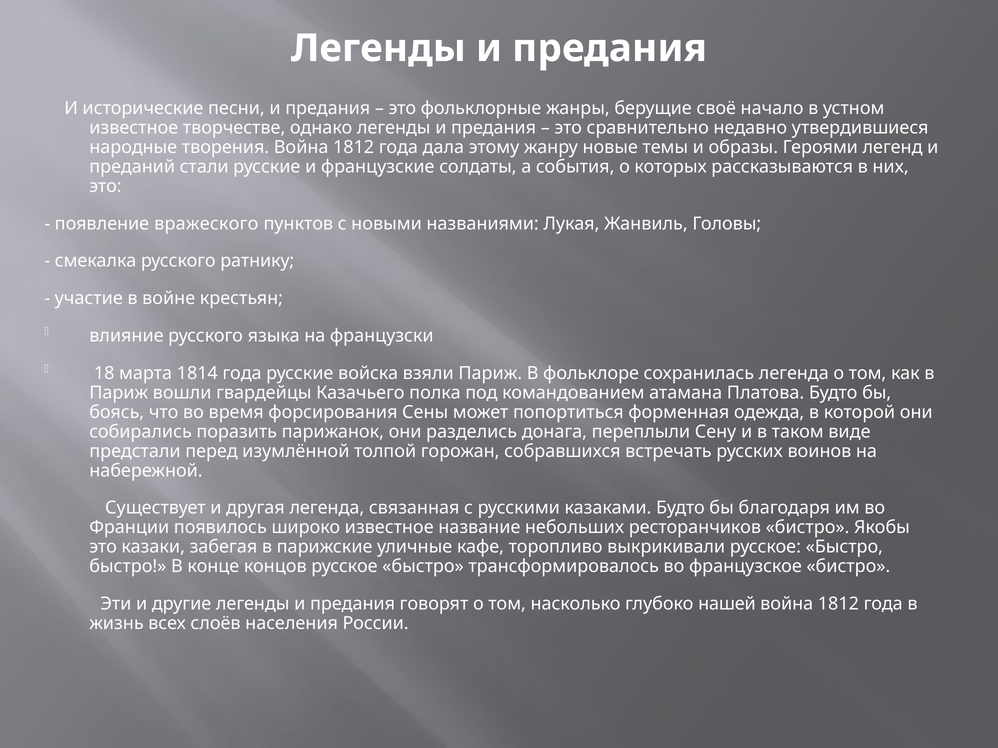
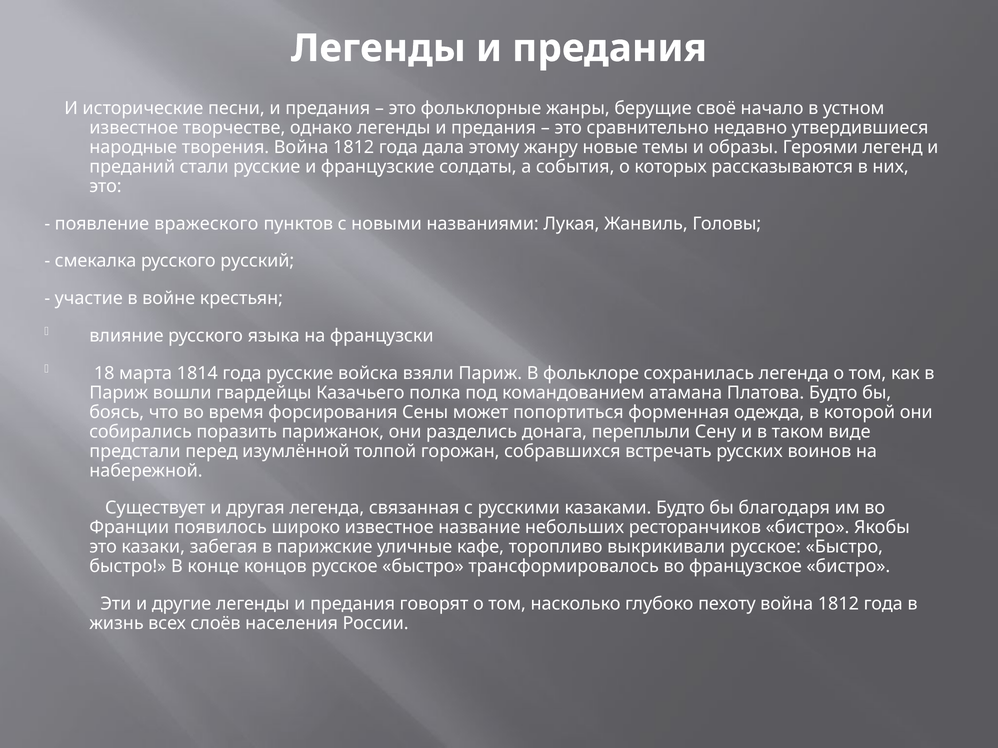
ратнику: ратнику -> русский (257, 261)
нашей: нашей -> пехоту (727, 604)
